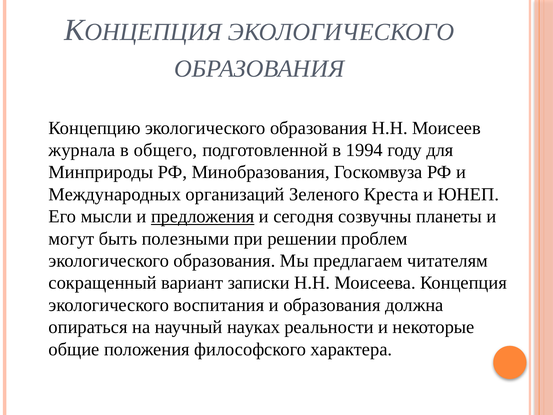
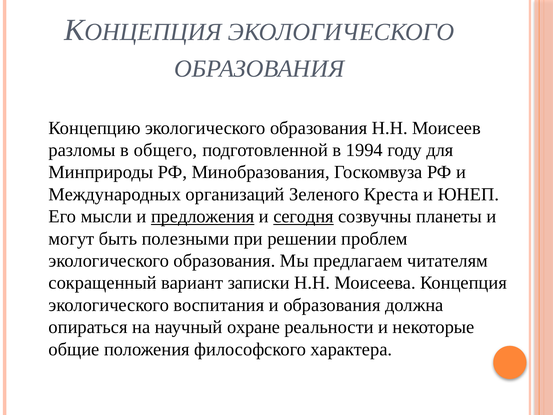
журнала: журнала -> разломы (82, 150)
сегодня underline: none -> present (303, 216)
науках: науках -> охране (254, 327)
